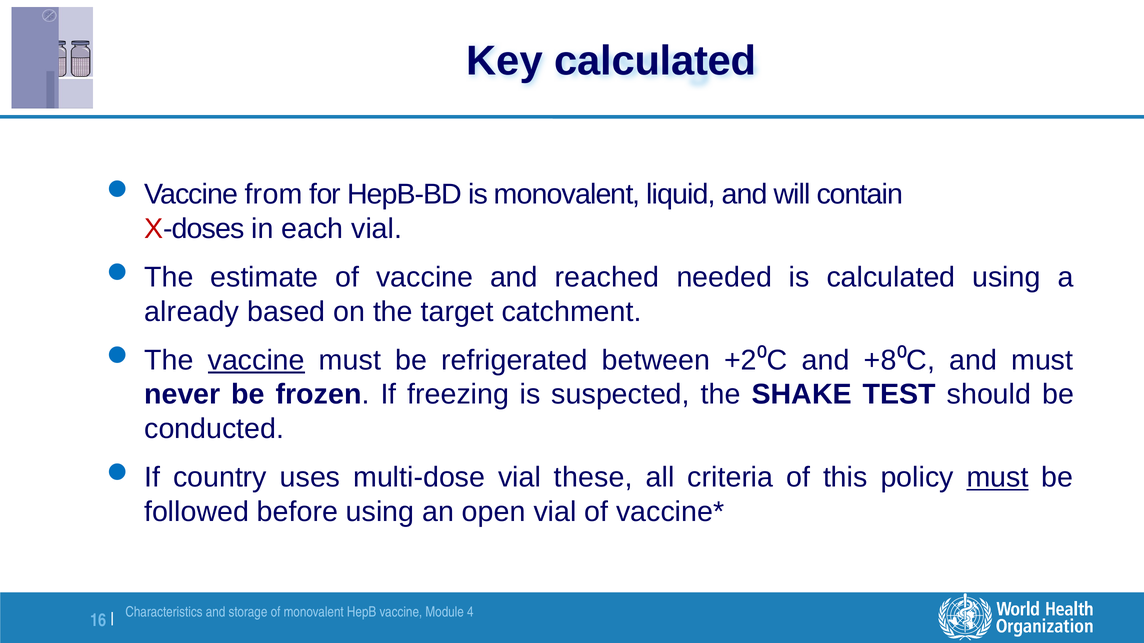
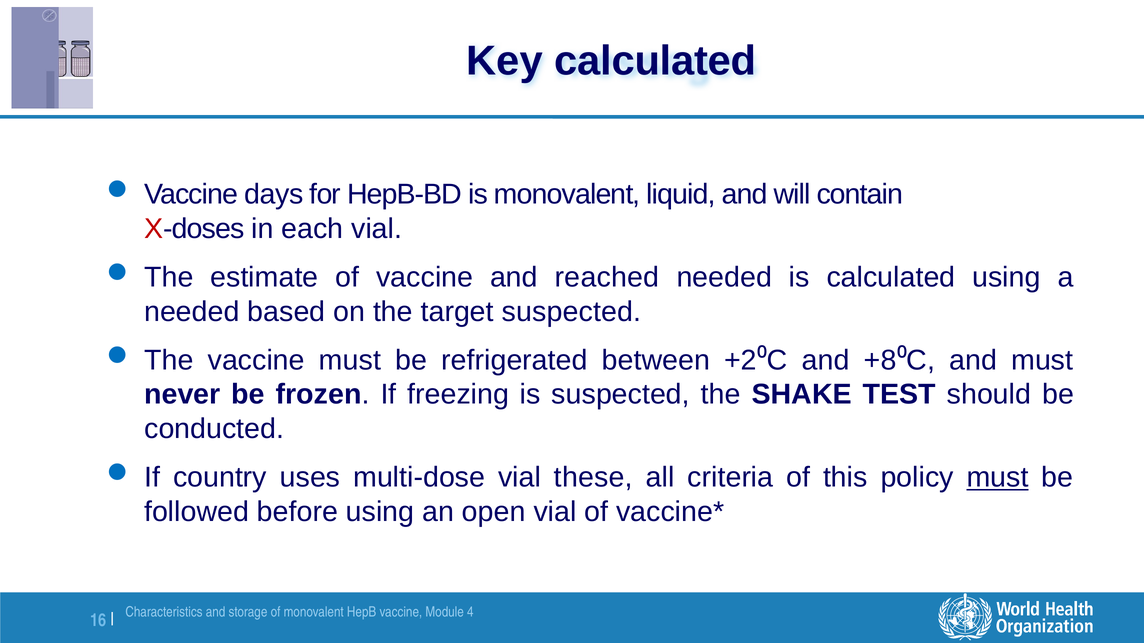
from: from -> days (274, 195)
already: already -> needed (192, 312)
target catchment: catchment -> suspected (572, 312)
vaccine underline: present -> none (256, 361)
